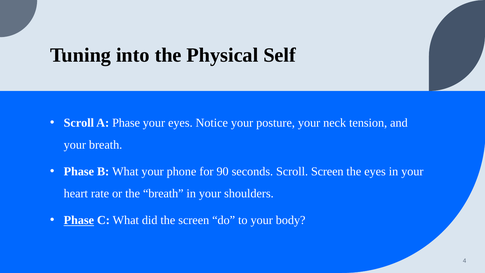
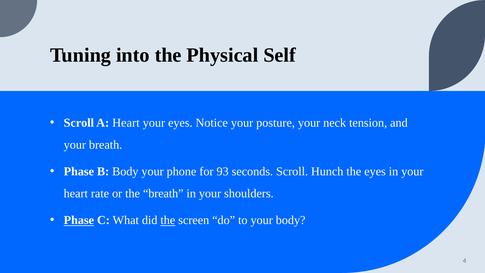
A Phase: Phase -> Heart (126, 123)
B What: What -> Body (125, 171)
90: 90 -> 93 (223, 171)
Scroll Screen: Screen -> Hunch (327, 171)
the underline: none -> present (168, 220)
